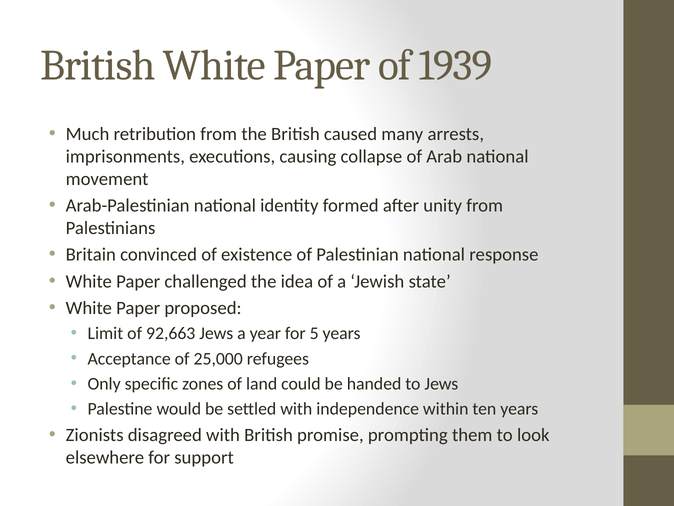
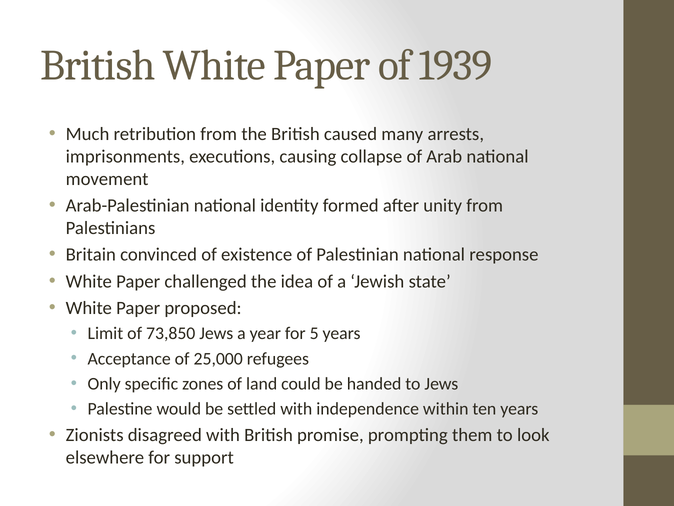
92,663: 92,663 -> 73,850 (171, 333)
